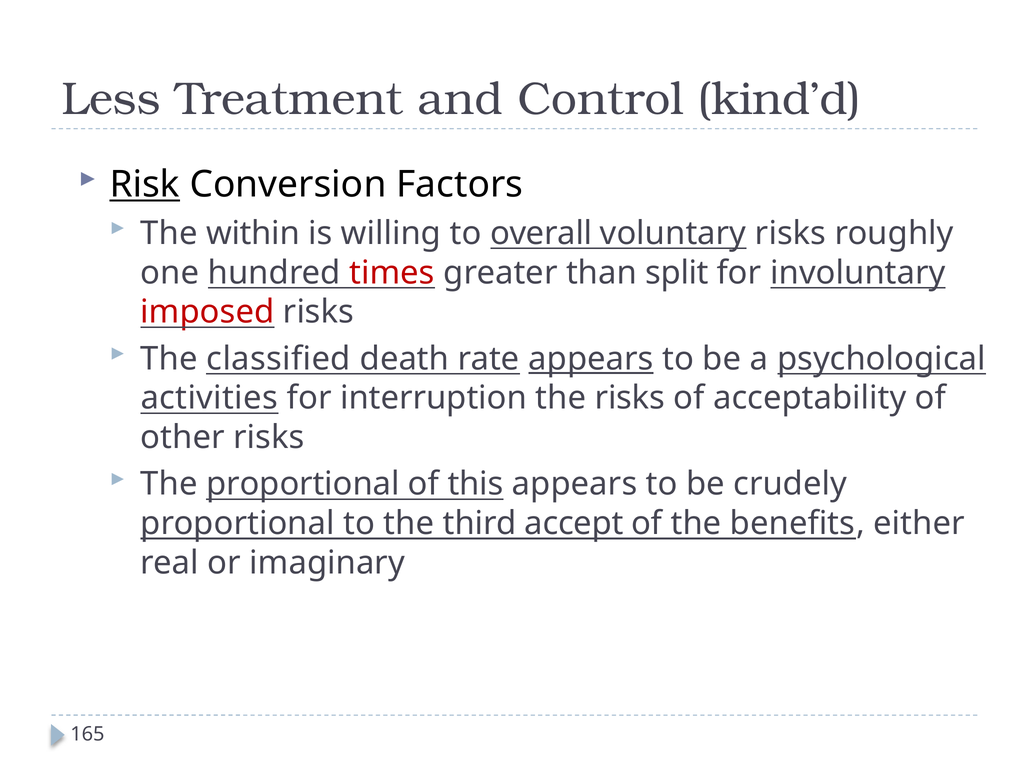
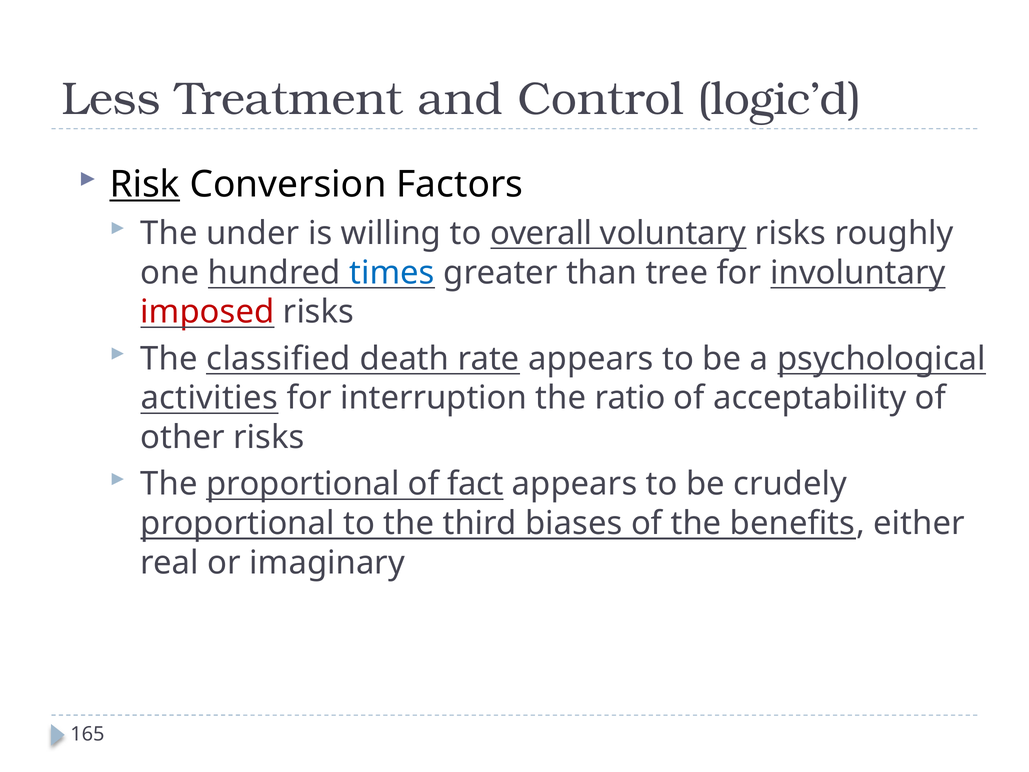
kind’d: kind’d -> logic’d (780, 99)
within: within -> under (253, 233)
times colour: red -> blue (392, 273)
split: split -> tree (677, 273)
appears underline: present -> none (591, 359)
the risks: risks -> ratio (630, 398)
this: this -> fact (476, 484)
accept: accept -> biases (574, 523)
